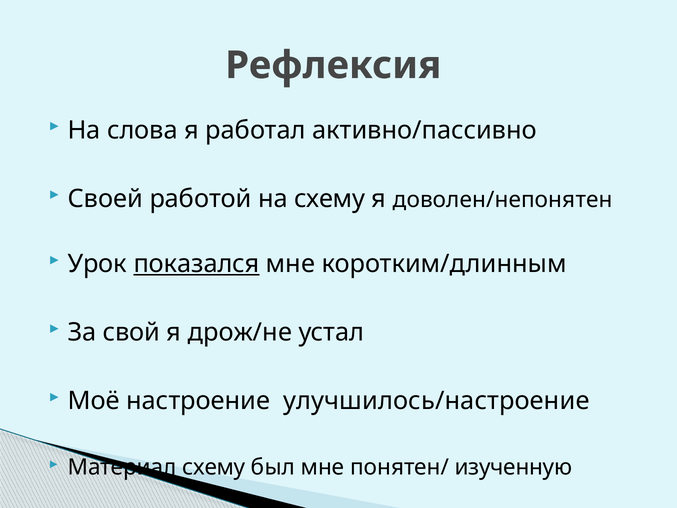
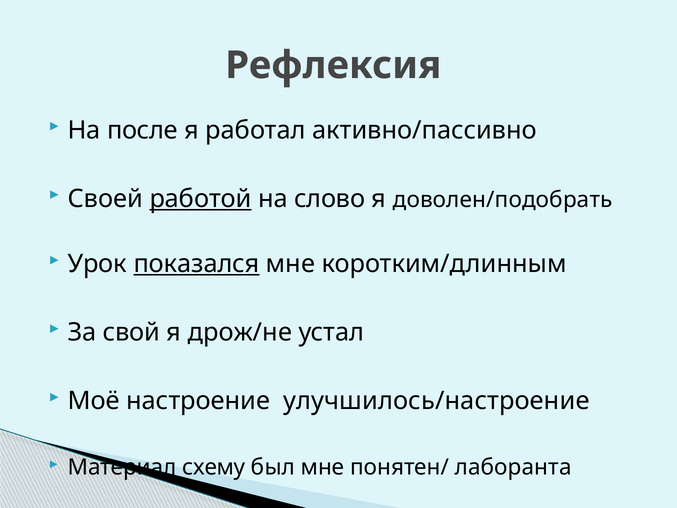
слова: слова -> после (142, 130)
работой underline: none -> present (201, 199)
на схему: схему -> слово (330, 199)
доволен/непонятен: доволен/непонятен -> доволен/подобрать (503, 199)
изученную: изученную -> лаборанта (513, 467)
